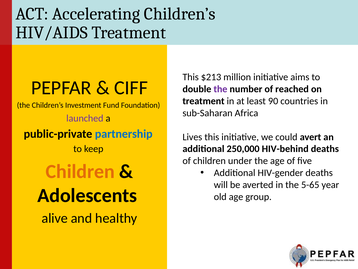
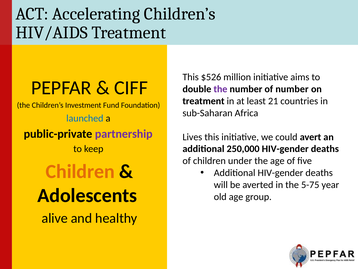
$213: $213 -> $526 (211, 77)
of reached: reached -> number (292, 89)
90: 90 -> 21 (273, 101)
launched colour: purple -> blue (85, 118)
partnership colour: blue -> purple (124, 134)
250,000 HIV-behind: HIV-behind -> HIV-gender (285, 149)
5-65: 5-65 -> 5-75 (310, 184)
